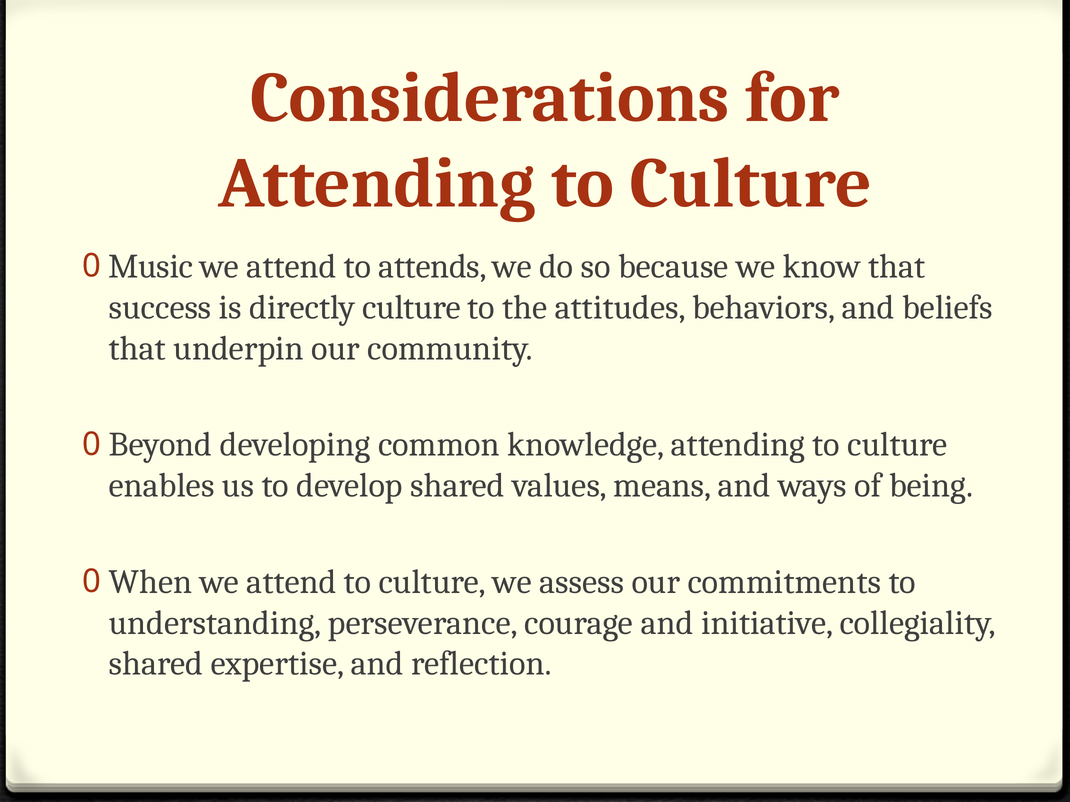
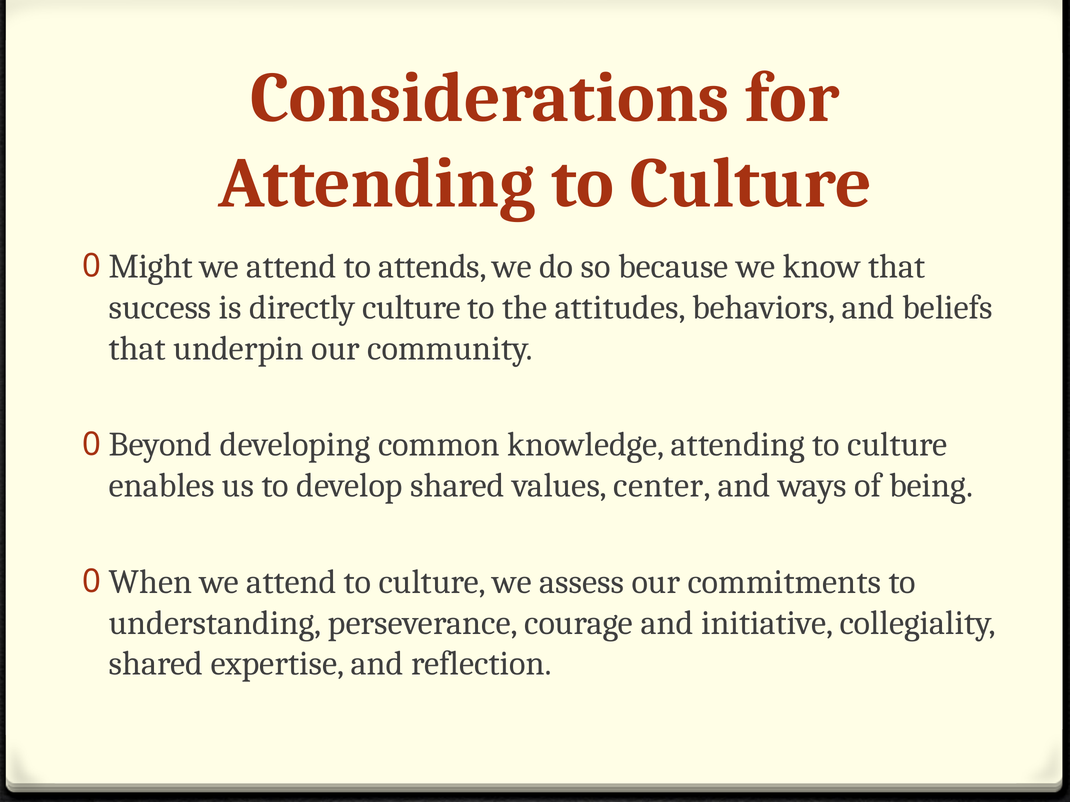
Music: Music -> Might (151, 267)
means: means -> center (662, 486)
